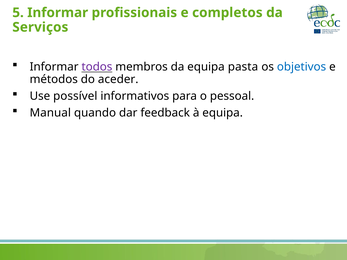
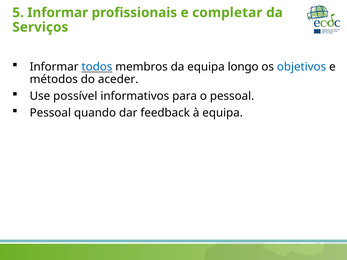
completos: completos -> completar (227, 13)
todos colour: purple -> blue (97, 67)
pasta: pasta -> longo (243, 67)
Manual: Manual -> Pessoal (50, 113)
